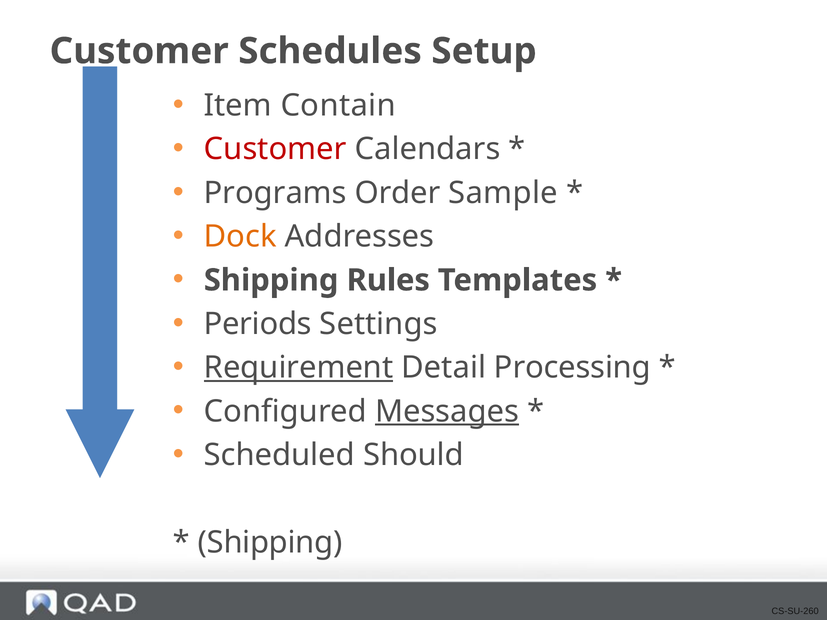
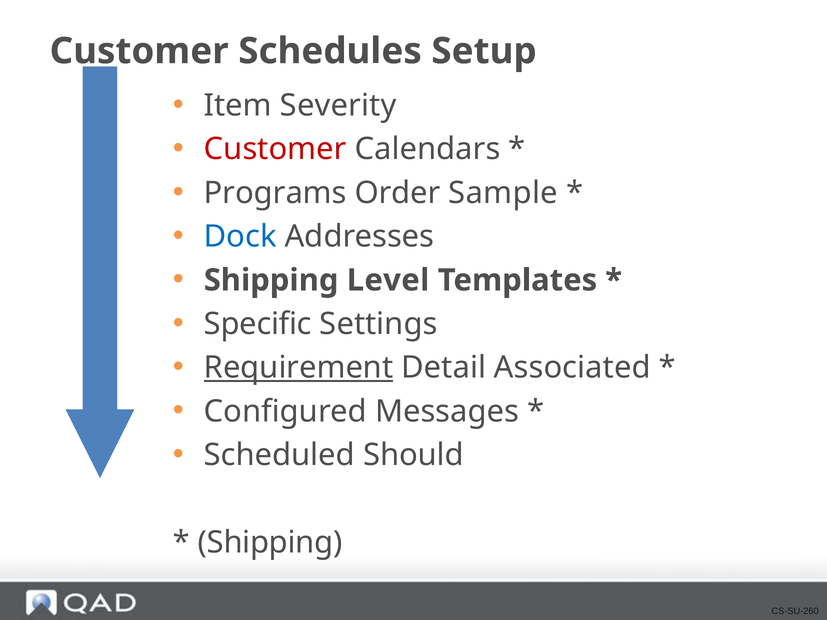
Contain: Contain -> Severity (338, 106)
Dock colour: orange -> blue (240, 237)
Rules: Rules -> Level (388, 280)
Periods: Periods -> Specific (258, 324)
Processing: Processing -> Associated (572, 368)
Messages underline: present -> none (447, 411)
